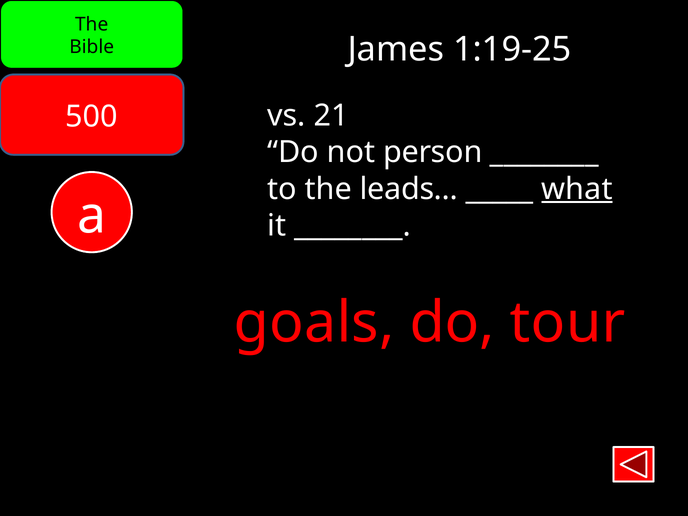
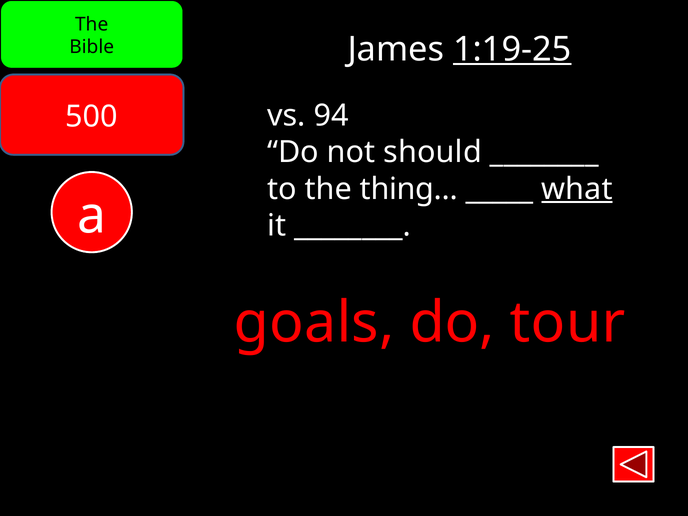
1:19-25 underline: none -> present (512, 49)
21: 21 -> 94 (331, 116)
person: person -> should (433, 152)
leads…: leads… -> thing… (409, 189)
